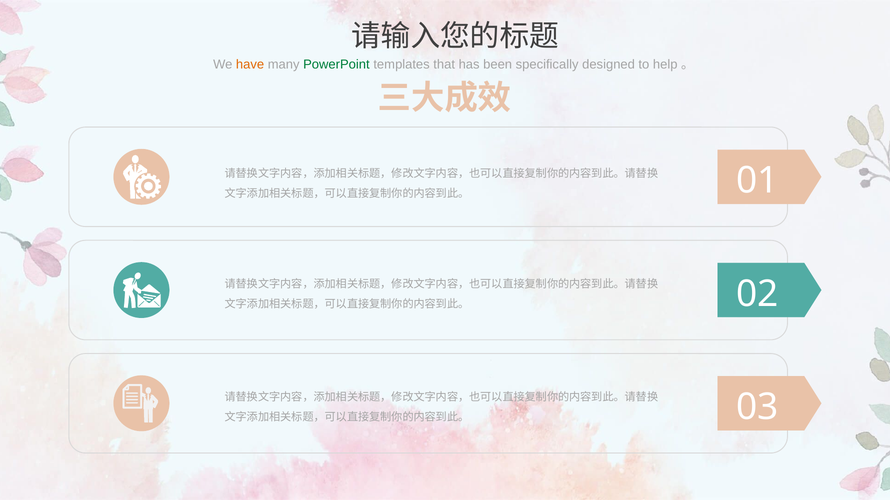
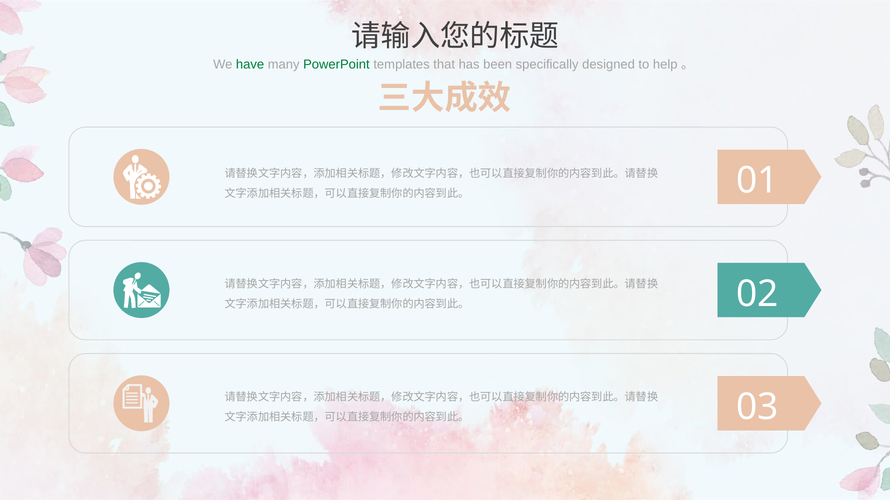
have colour: orange -> green (250, 65)
